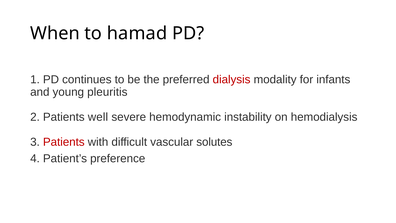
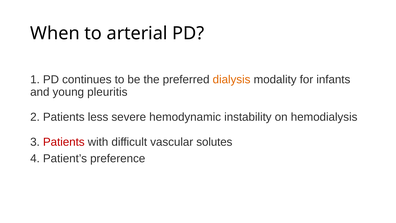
hamad: hamad -> arterial (137, 33)
dialysis colour: red -> orange (232, 79)
well: well -> less (98, 117)
